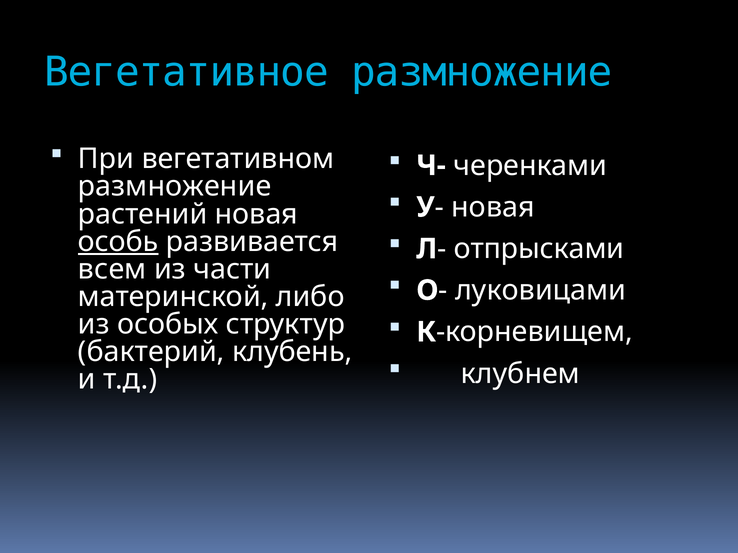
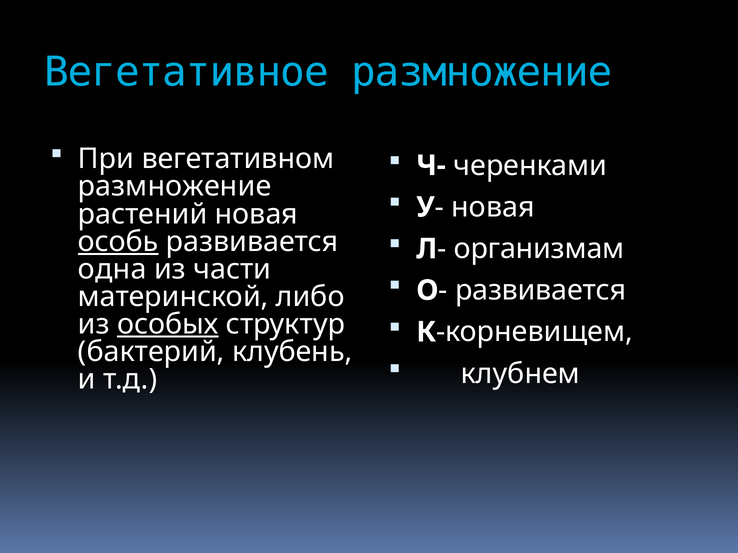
отпрысками: отпрысками -> организмам (539, 249)
всем: всем -> одна (112, 269)
луковицами: луковицами -> развивается (541, 291)
особых underline: none -> present (168, 325)
